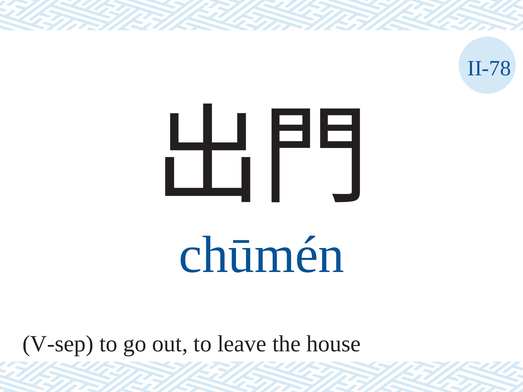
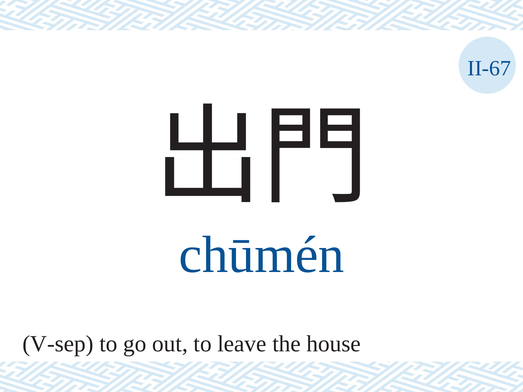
II-78: II-78 -> II-67 (489, 69)
